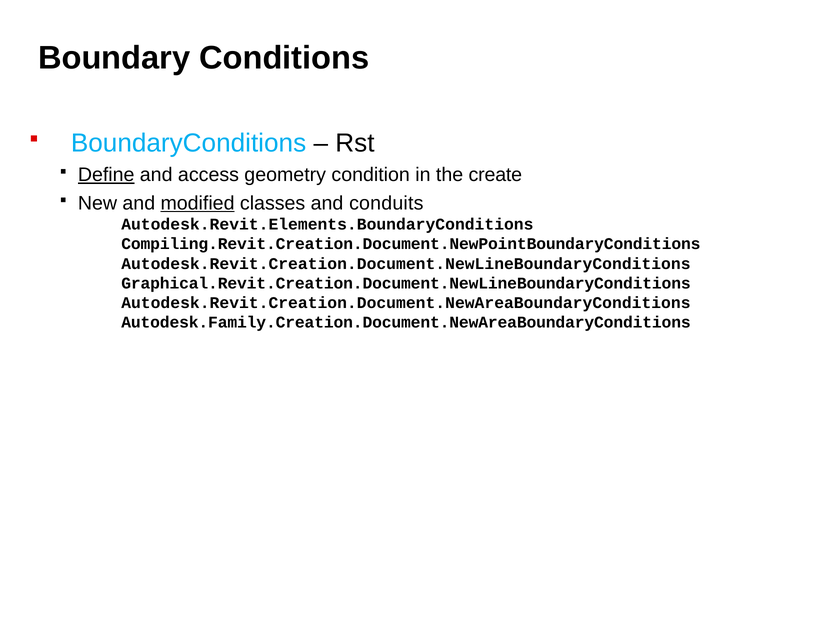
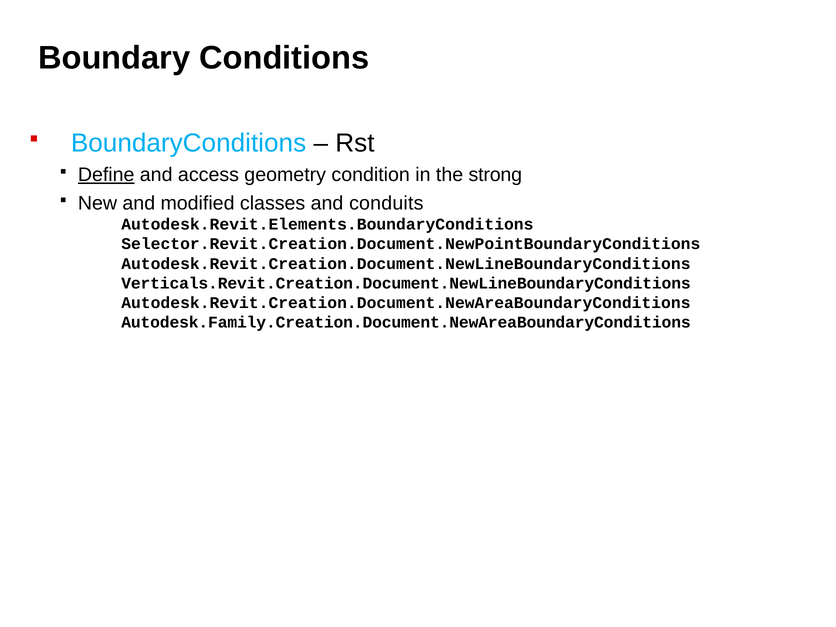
create: create -> strong (495, 175)
modified underline: present -> none (198, 203)
Compiling.Revit.Creation.Document.NewPointBoundaryConditions: Compiling.Revit.Creation.Document.NewPointBoundaryConditions -> Selector.Revit.Creation.Document.NewPointBoundaryConditions (411, 244)
Graphical.Revit.Creation.Document.NewLineBoundaryConditions: Graphical.Revit.Creation.Document.NewLineBoundaryConditions -> Verticals.Revit.Creation.Document.NewLineBoundaryConditions (406, 283)
